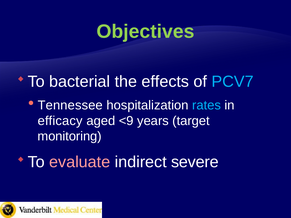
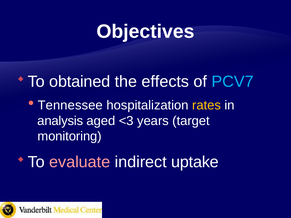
Objectives colour: light green -> white (145, 32)
bacterial: bacterial -> obtained (80, 82)
rates colour: light blue -> yellow (207, 105)
efficacy: efficacy -> analysis (60, 121)
<9: <9 -> <3 (126, 121)
severe: severe -> uptake (195, 162)
